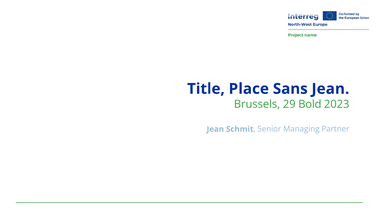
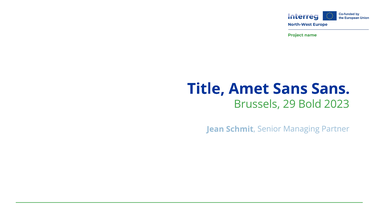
Place: Place -> Amet (249, 89)
Sans Jean: Jean -> Sans (331, 89)
